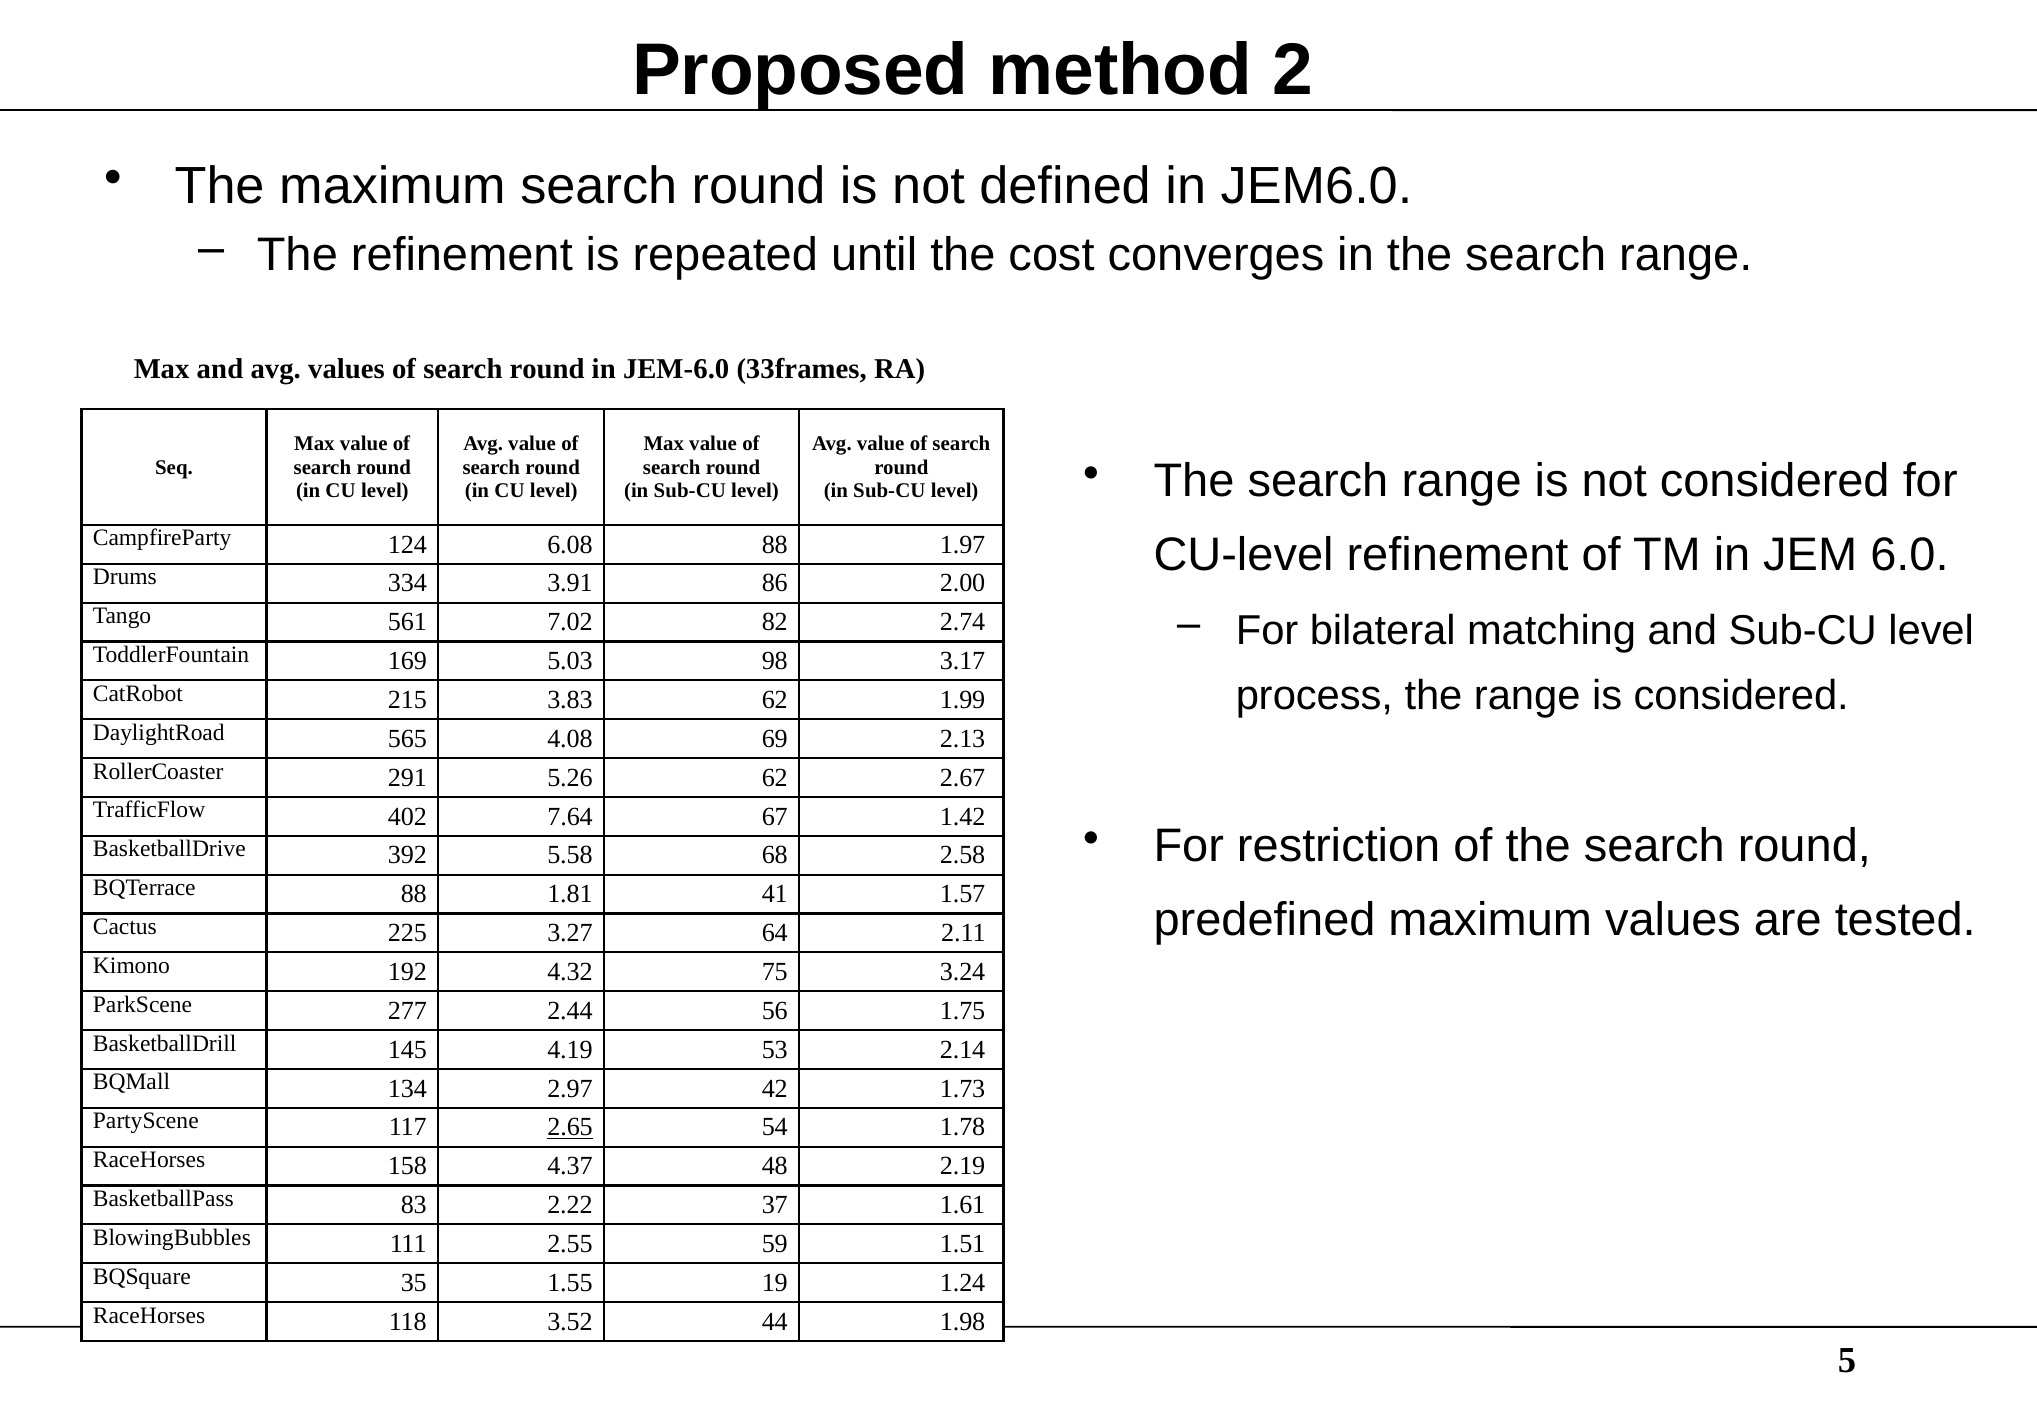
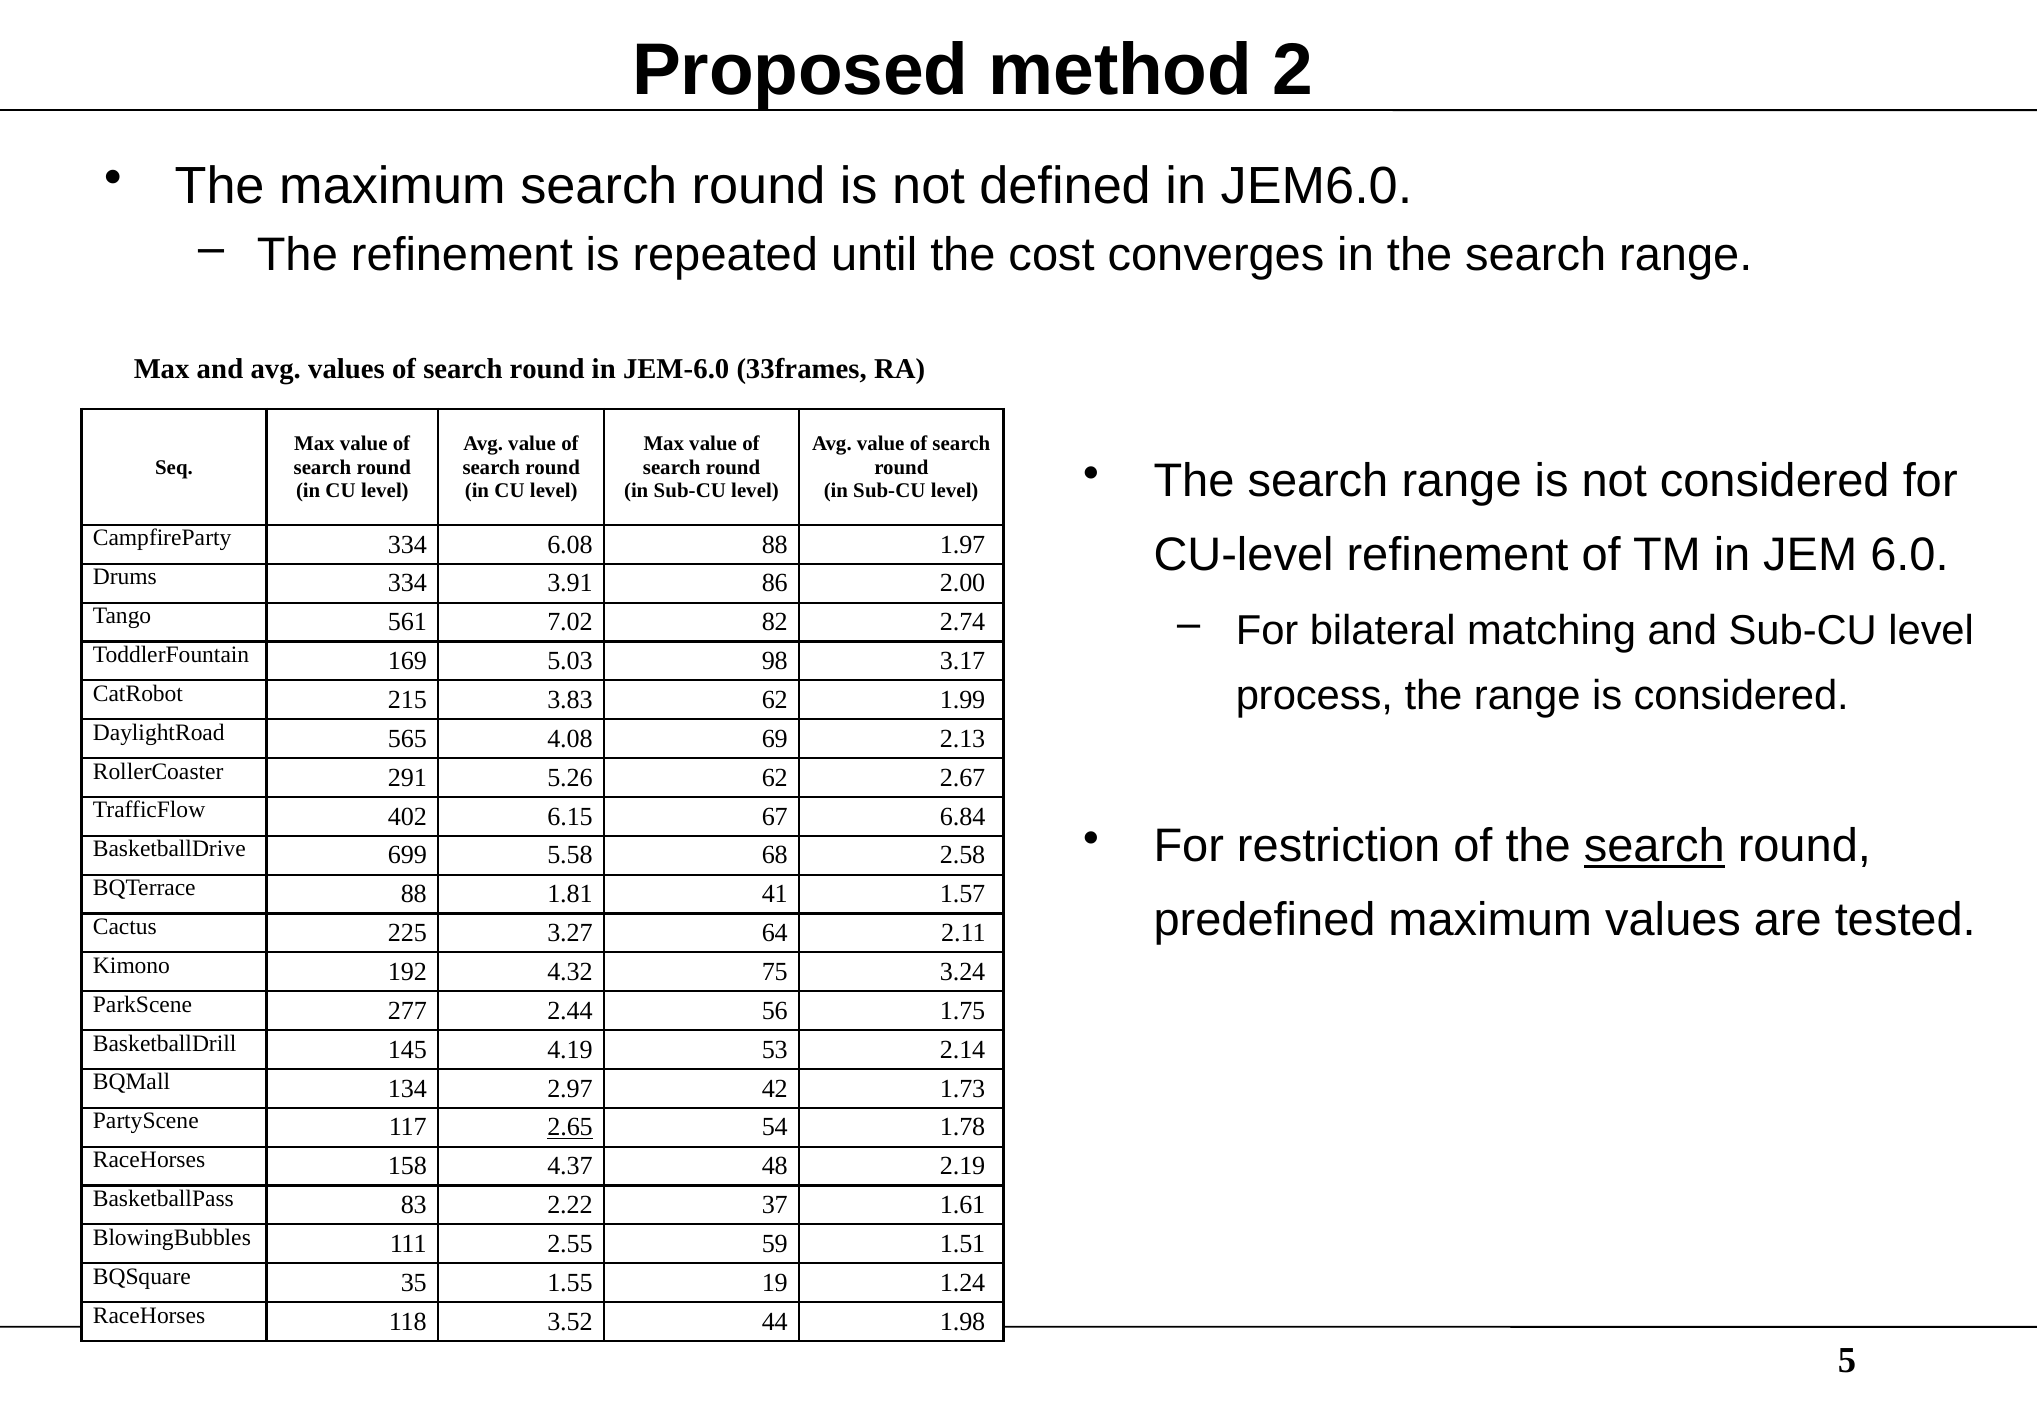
CampfireParty 124: 124 -> 334 (407, 545)
7.64: 7.64 -> 6.15 (570, 817)
1.42: 1.42 -> 6.84 (963, 817)
search underline: none -> present (1654, 846)
392: 392 -> 699 (407, 855)
